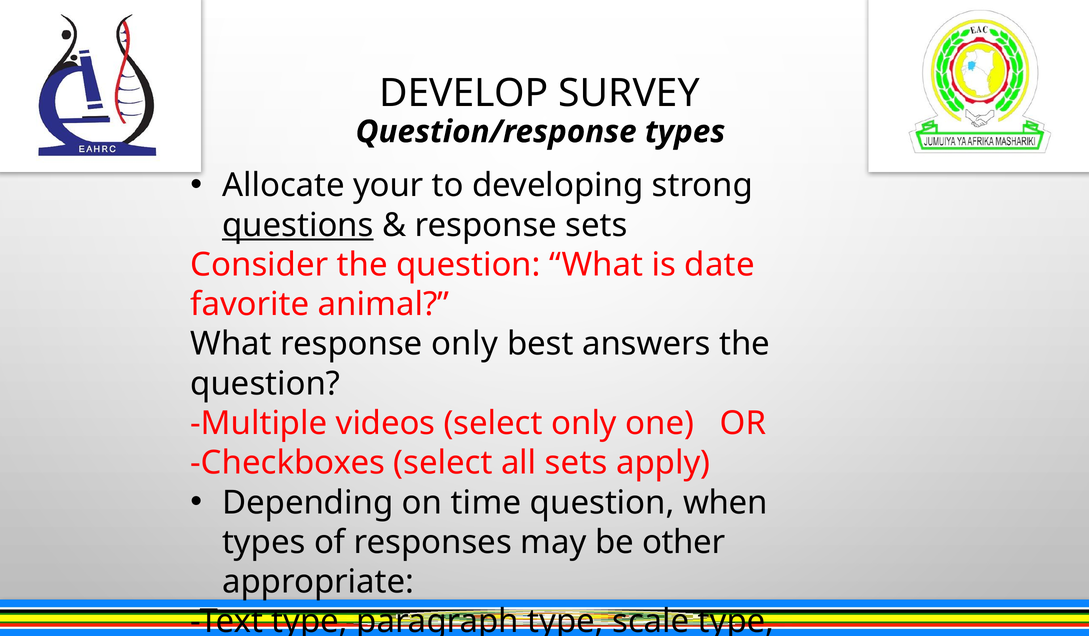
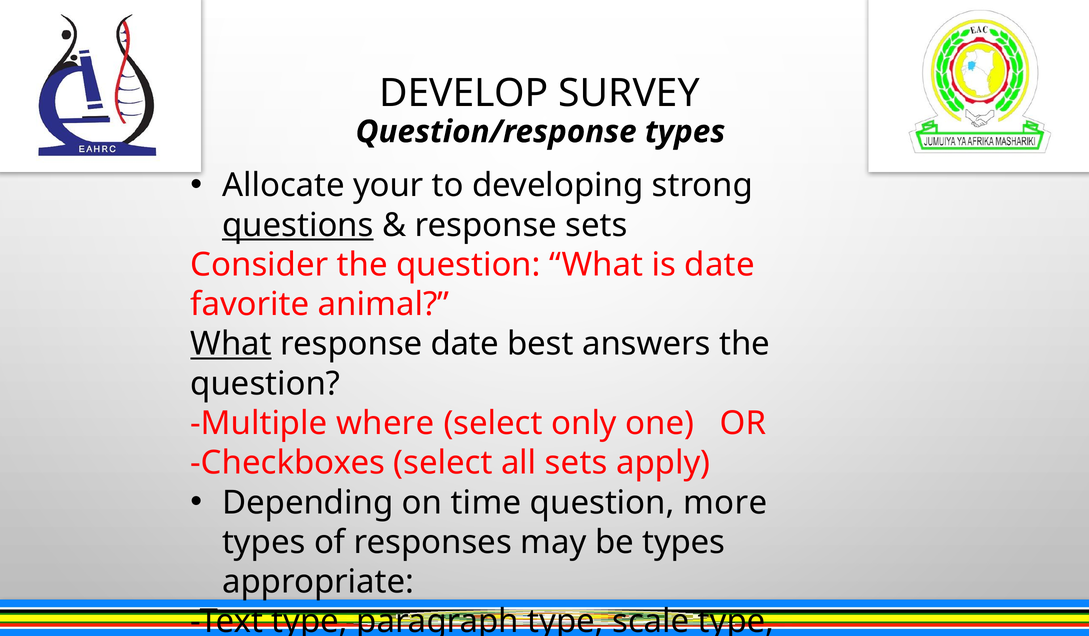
What underline: none -> present (231, 344)
response only: only -> date (465, 344)
videos: videos -> where (385, 423)
when: when -> more (725, 502)
be other: other -> types (684, 542)
